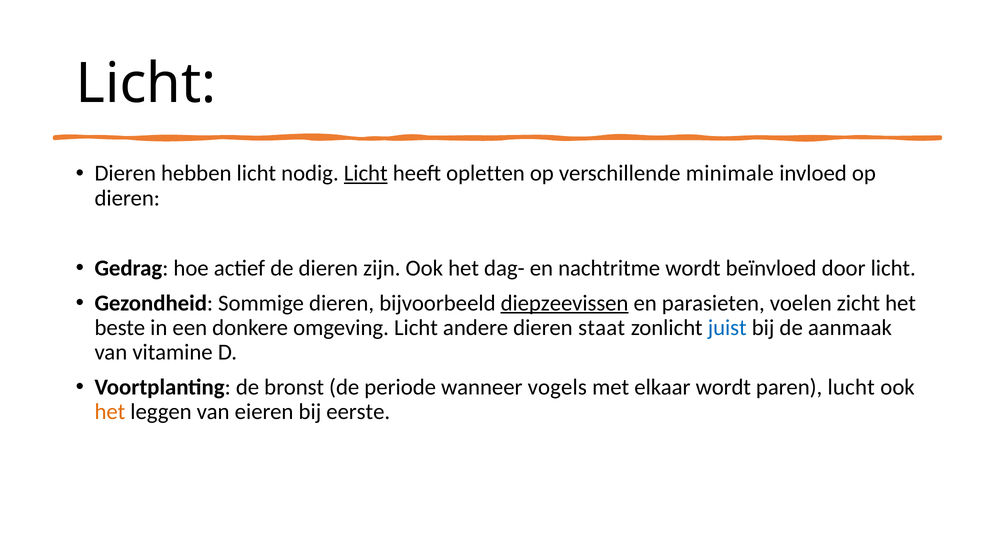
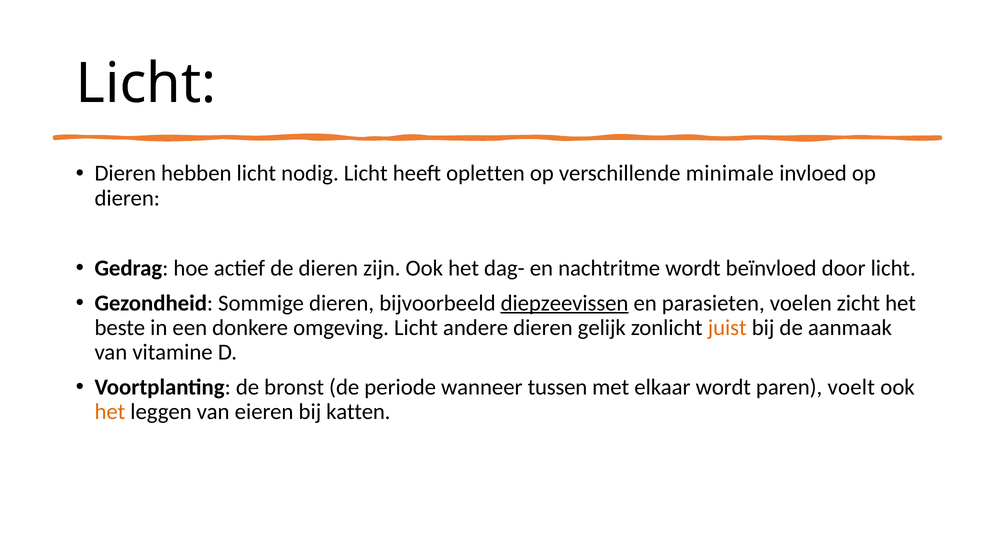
Licht underline: present -> none (366, 173)
staat: staat -> gelijk (602, 327)
juist colour: blue -> orange (727, 327)
vogels: vogels -> tussen (557, 387)
lucht: lucht -> voelt (851, 387)
eerste: eerste -> katten (358, 412)
